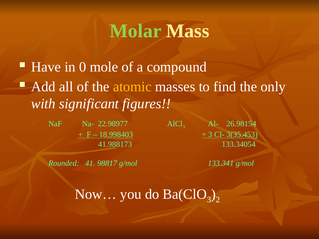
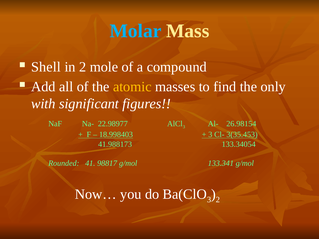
Molar colour: light green -> light blue (136, 31)
Have: Have -> Shell (46, 67)
in 0: 0 -> 2 (83, 67)
